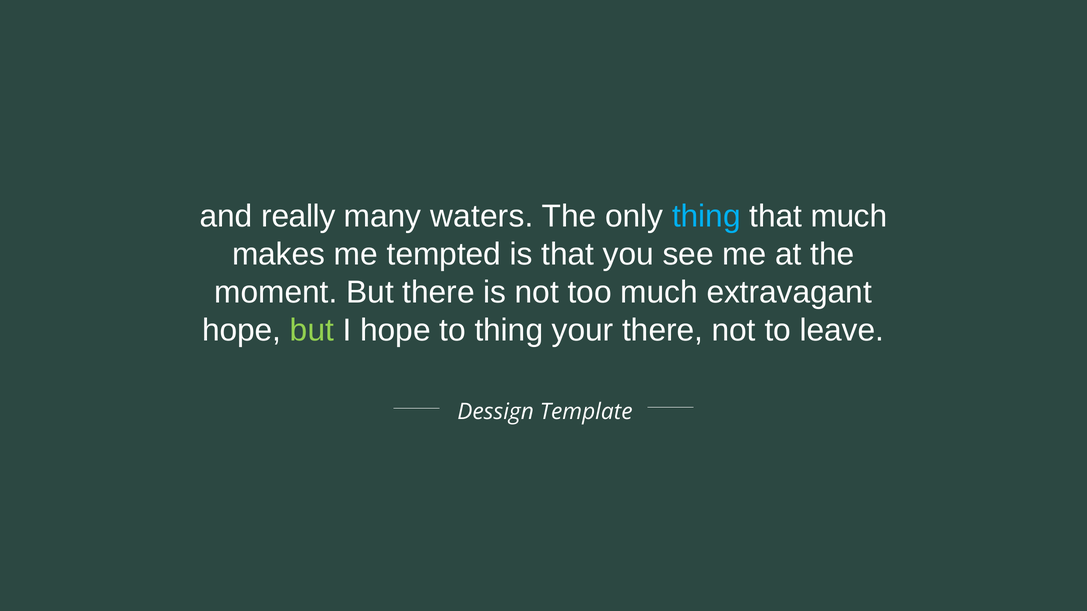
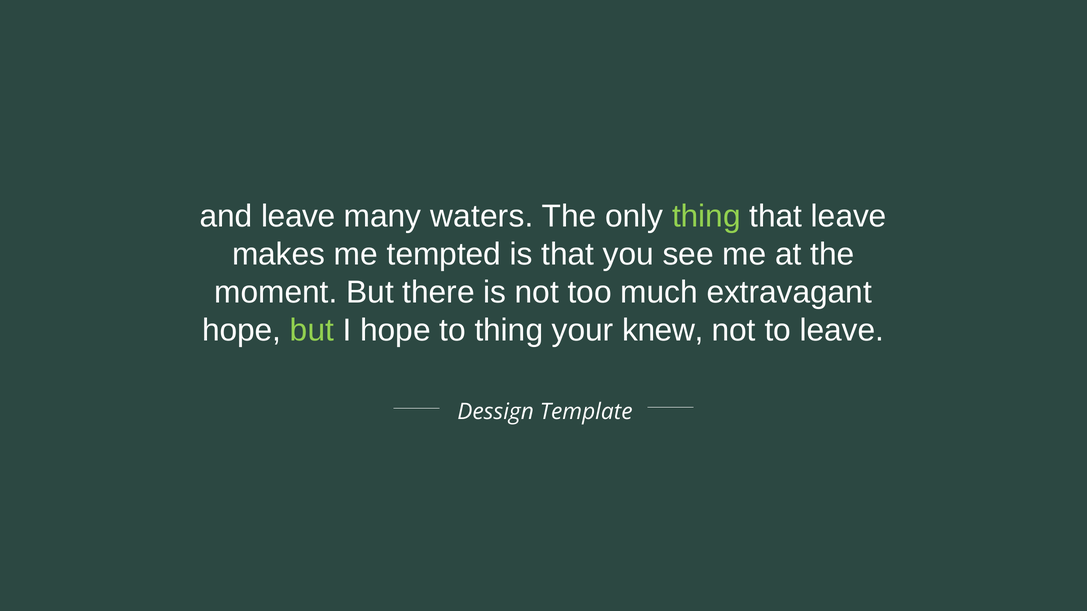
and really: really -> leave (298, 217)
thing colour: light blue -> light green (706, 217)
that much: much -> leave (849, 217)
your there: there -> knew (663, 331)
